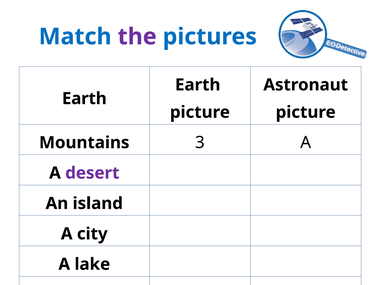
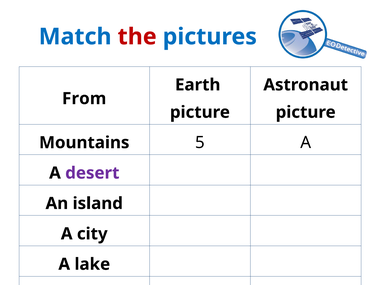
the colour: purple -> red (137, 37)
Earth: Earth -> From (84, 99)
3: 3 -> 5 (200, 143)
